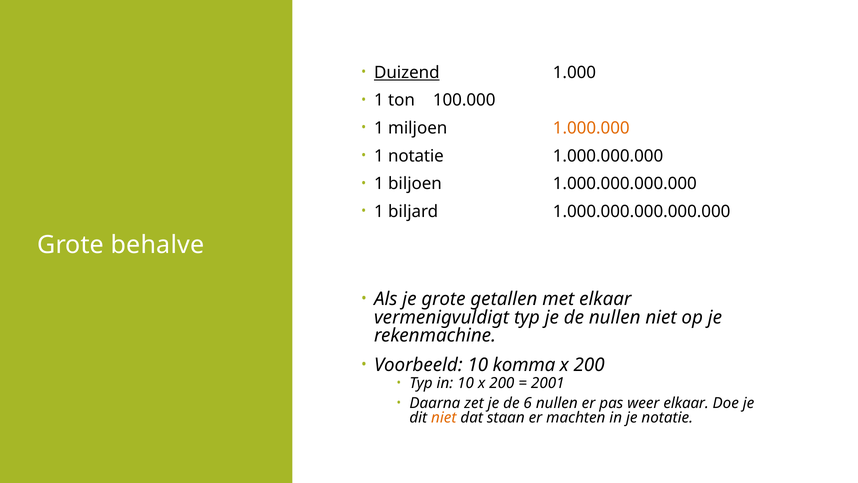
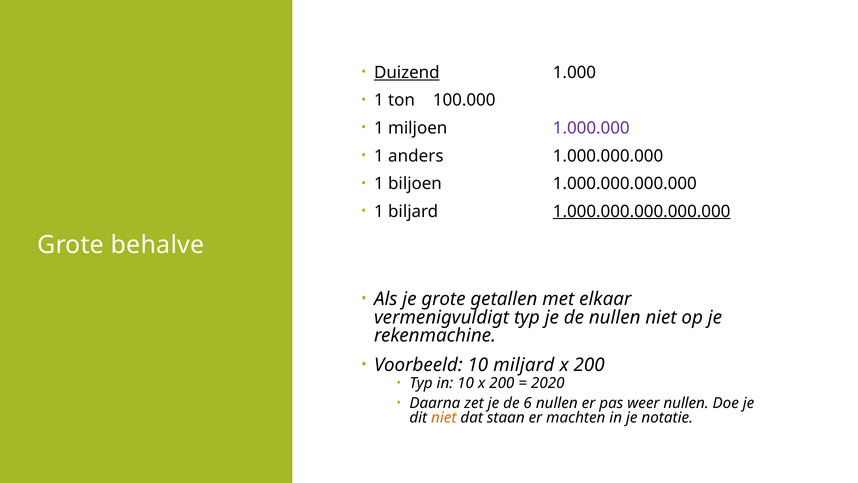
1.000.000 colour: orange -> purple (591, 128)
1 notatie: notatie -> anders (416, 156)
1.000.000.000.000.000 underline: none -> present (642, 211)
komma: komma -> miljard (524, 365)
2001: 2001 -> 2020 (548, 383)
weer elkaar: elkaar -> nullen (686, 403)
